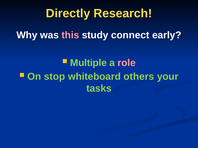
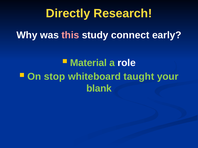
Multiple: Multiple -> Material (88, 63)
role colour: pink -> white (127, 63)
others: others -> taught (139, 77)
tasks: tasks -> blank (99, 89)
